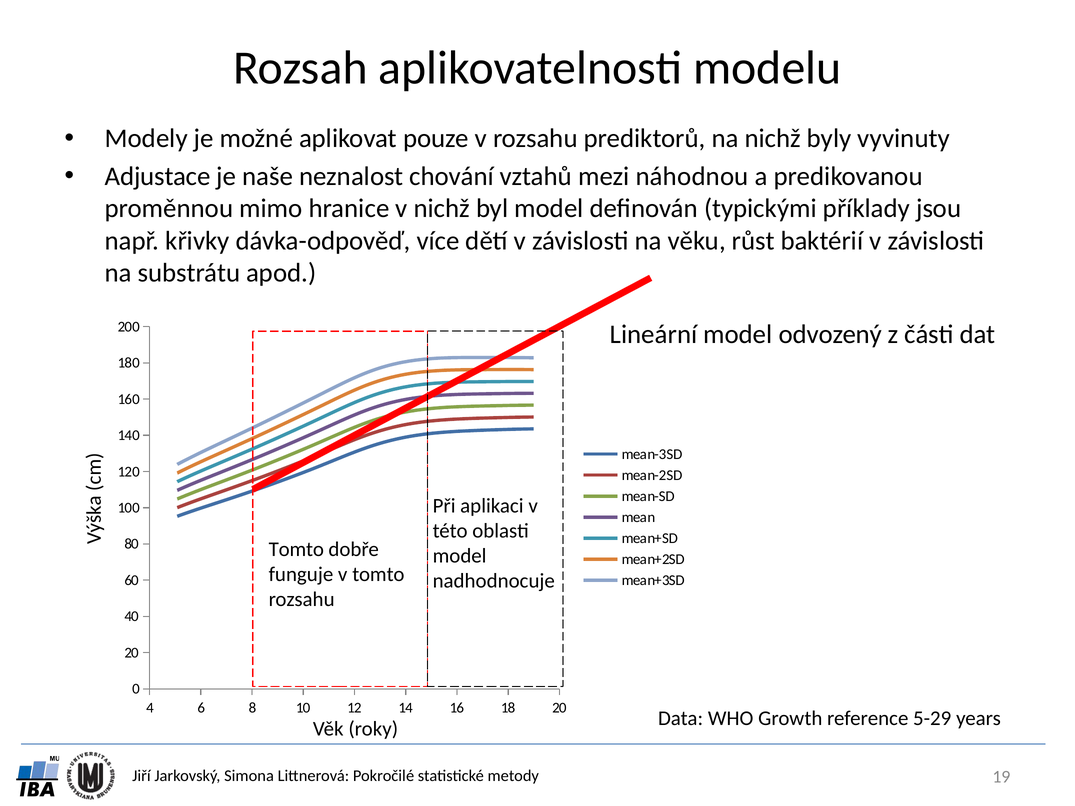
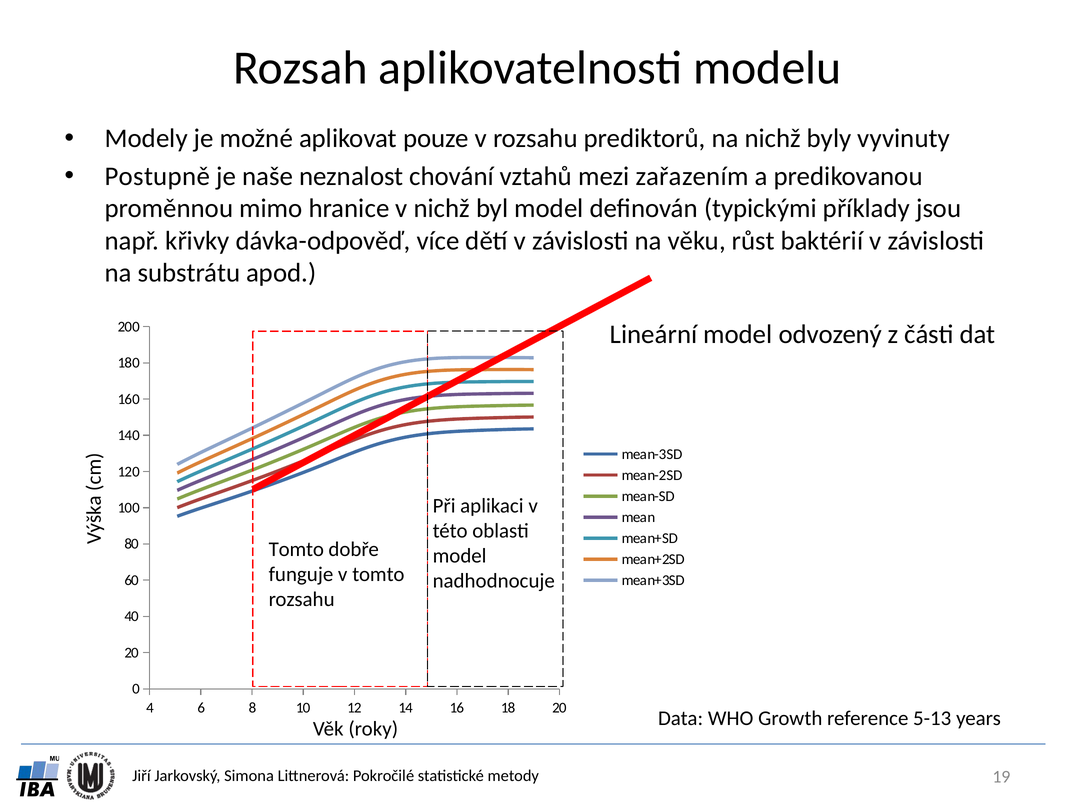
Adjustace: Adjustace -> Postupně (157, 176)
náhodnou: náhodnou -> zařazením (692, 176)
5-29: 5-29 -> 5-13 (932, 719)
